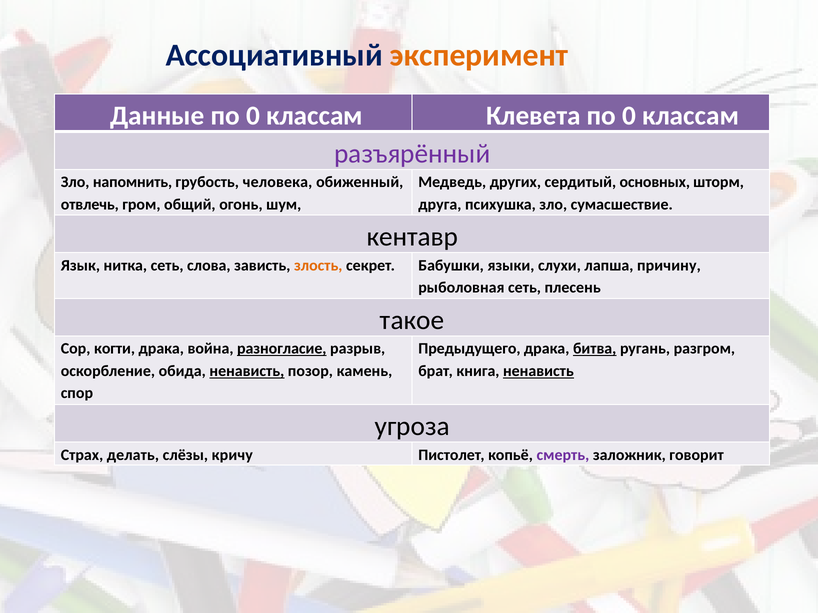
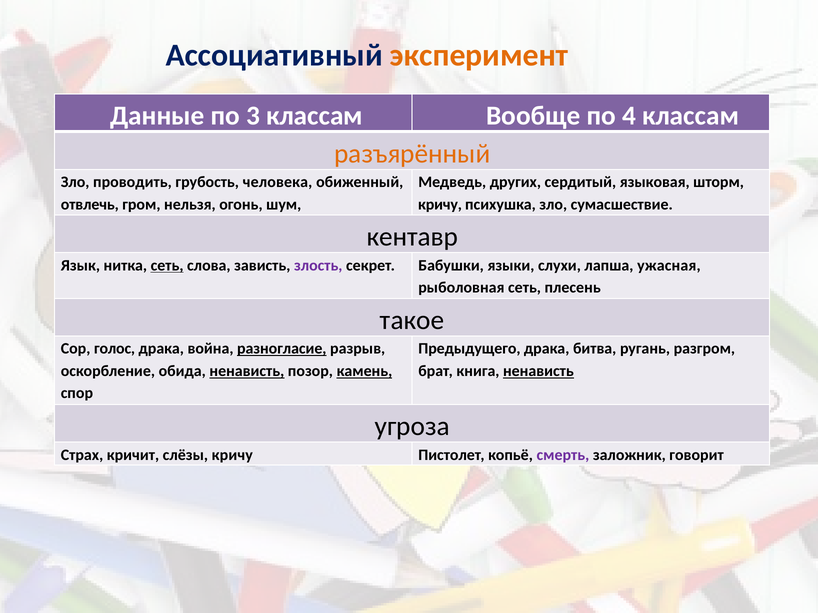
Данные по 0: 0 -> 3 (253, 116)
Клевета: Клевета -> Вообще (533, 116)
0: 0 -> 4 (629, 116)
разъярённый colour: purple -> orange (412, 154)
напомнить: напомнить -> проводить (132, 182)
основных: основных -> языковая (655, 182)
общий: общий -> нельзя (190, 204)
друга: друга -> кричу (440, 204)
сеть underline: none -> present (167, 266)
злость colour: orange -> purple (318, 266)
причину: причину -> ужасная (669, 266)
когти: когти -> голос (115, 349)
битва underline: present -> none (595, 349)
камень underline: none -> present (364, 371)
делать: делать -> кричит (133, 455)
